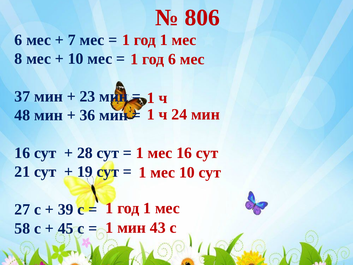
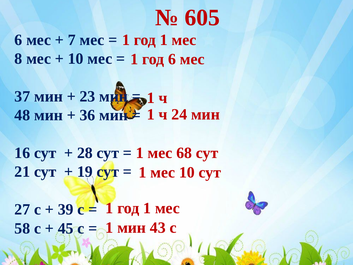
806: 806 -> 605 (202, 17)
мес 16: 16 -> 68 (184, 153)
